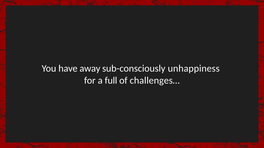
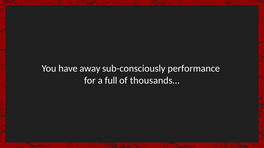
unhappiness: unhappiness -> performance (194, 69)
challenges…: challenges… -> thousands… (155, 81)
